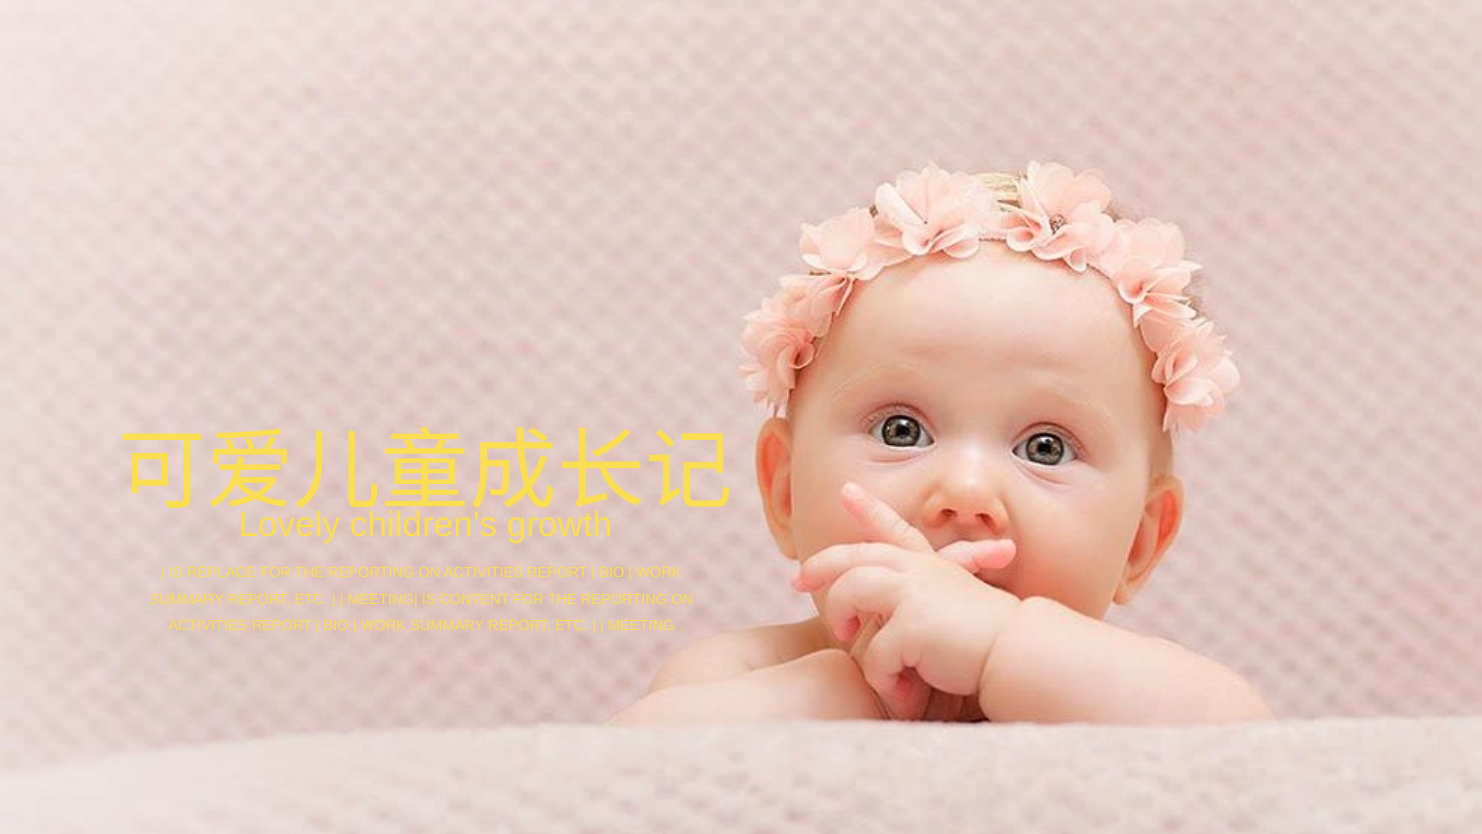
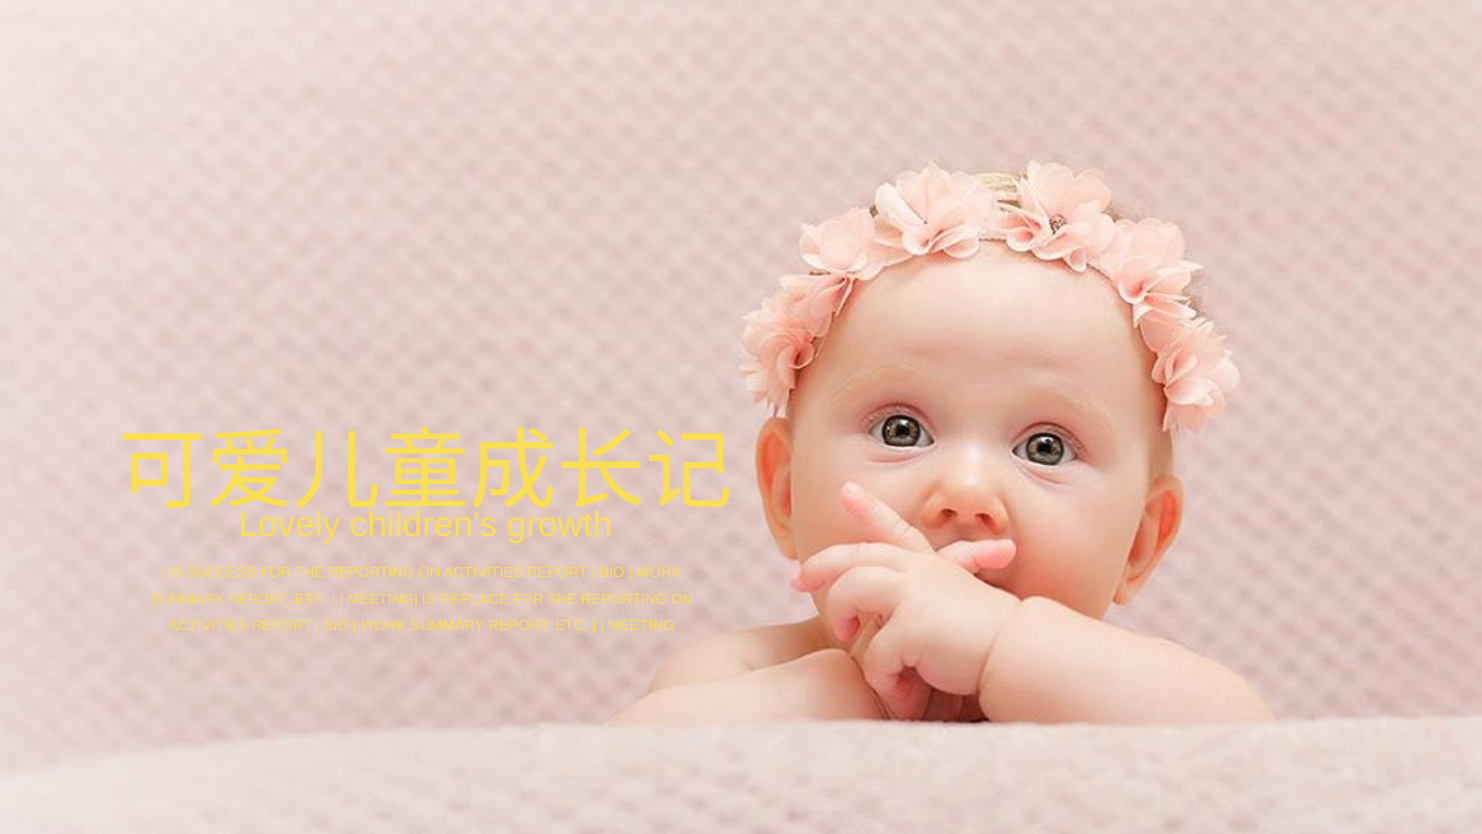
REPLACE: REPLACE -> SUCCESS (222, 573)
CONTENT: CONTENT -> REPLACE (474, 599)
